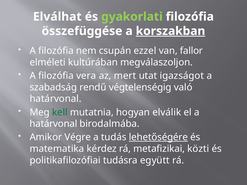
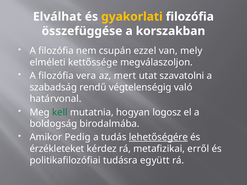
gyakorlati colour: light green -> yellow (132, 17)
korszakban underline: present -> none (170, 31)
fallor: fallor -> mely (191, 51)
kultúrában: kultúrában -> kettőssége (93, 62)
igazságot: igazságot -> szavatolni (182, 76)
elválik: elválik -> logosz (167, 112)
határvonal: határvonal -> boldogság (53, 124)
Végre: Végre -> Pedig (78, 137)
matematika: matematika -> érzékleteket (57, 149)
közti: közti -> erről (198, 149)
